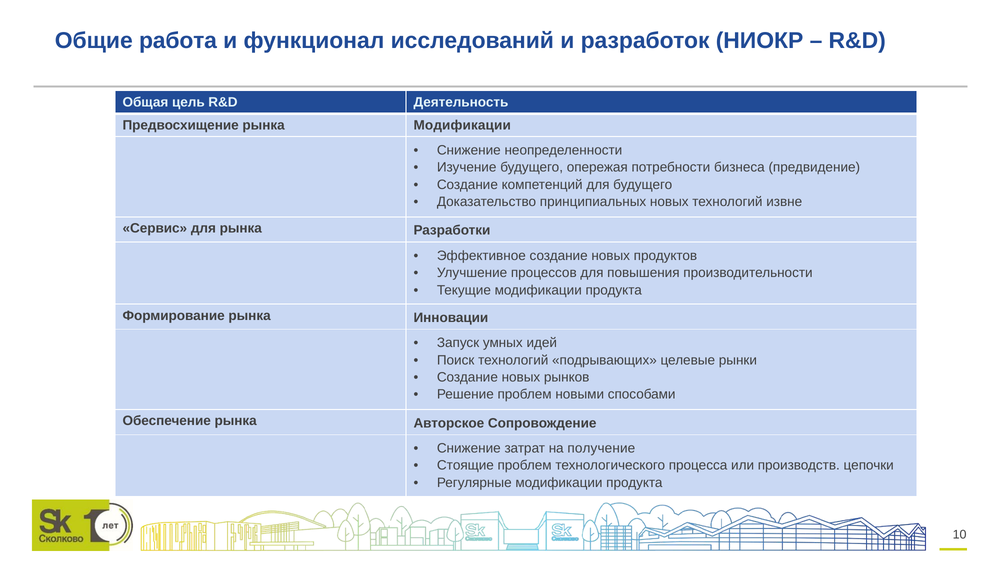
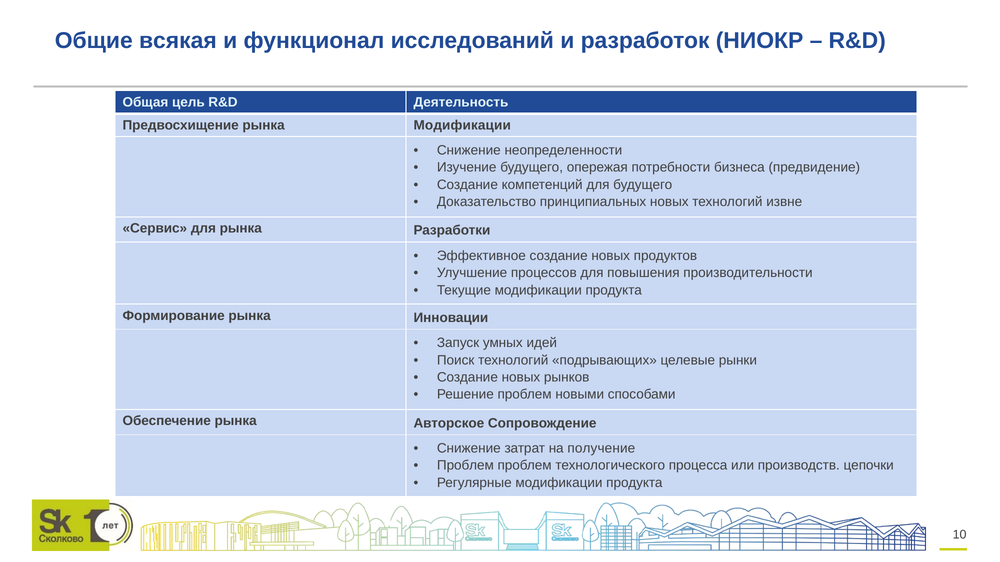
работа: работа -> всякая (178, 41)
Стоящие: Стоящие -> Проблем (465, 466)
